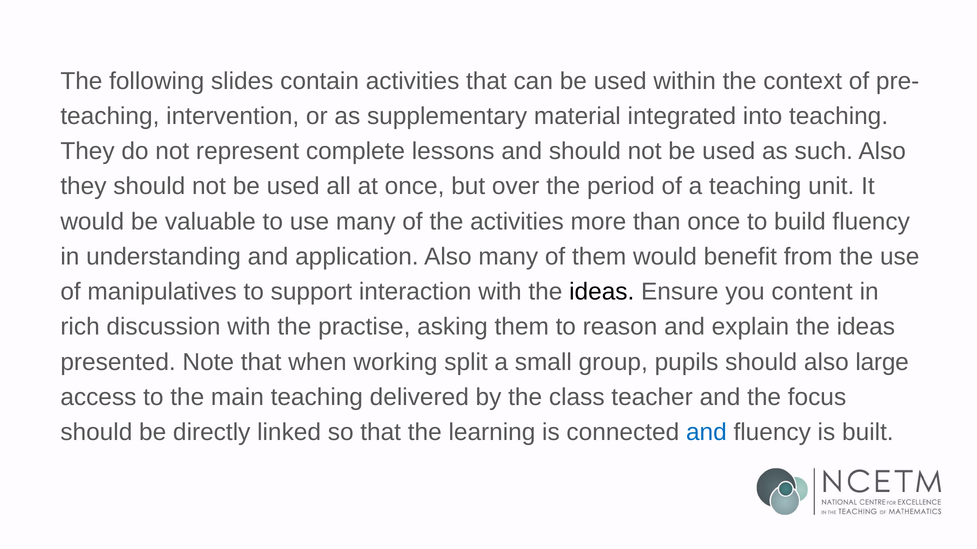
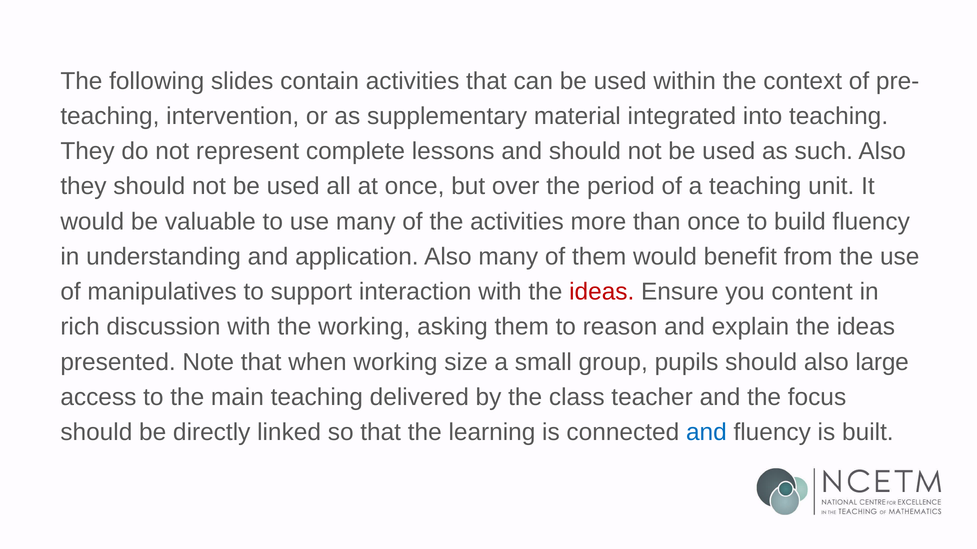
ideas colour: black -> red (602, 292)
the practise: practise -> working (364, 327)
split: split -> size (466, 362)
